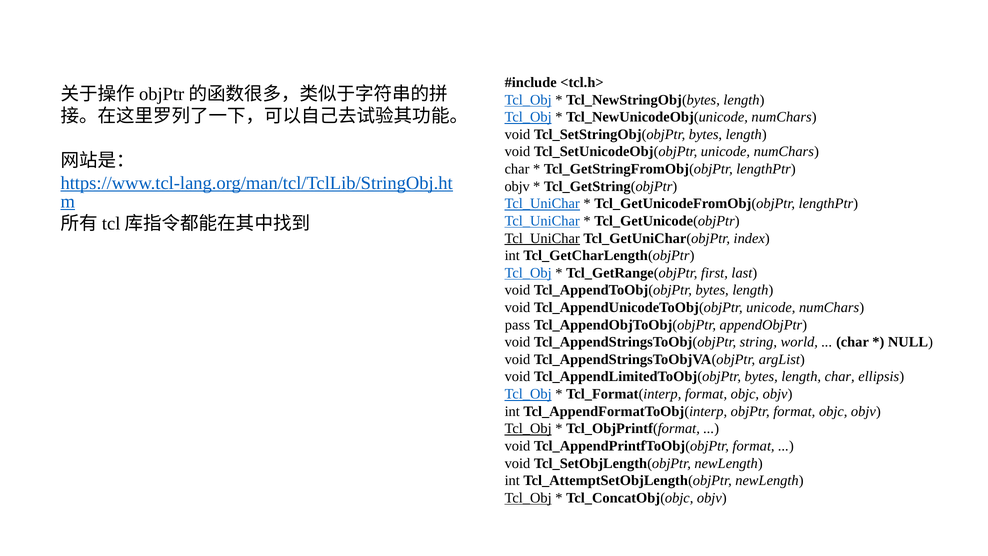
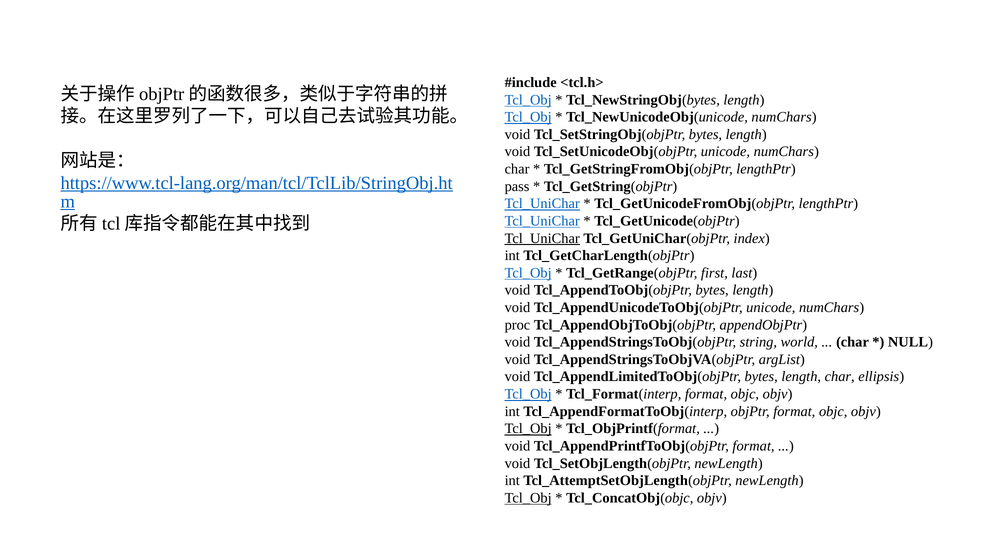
objv: objv -> pass (517, 186)
pass: pass -> proc (517, 325)
